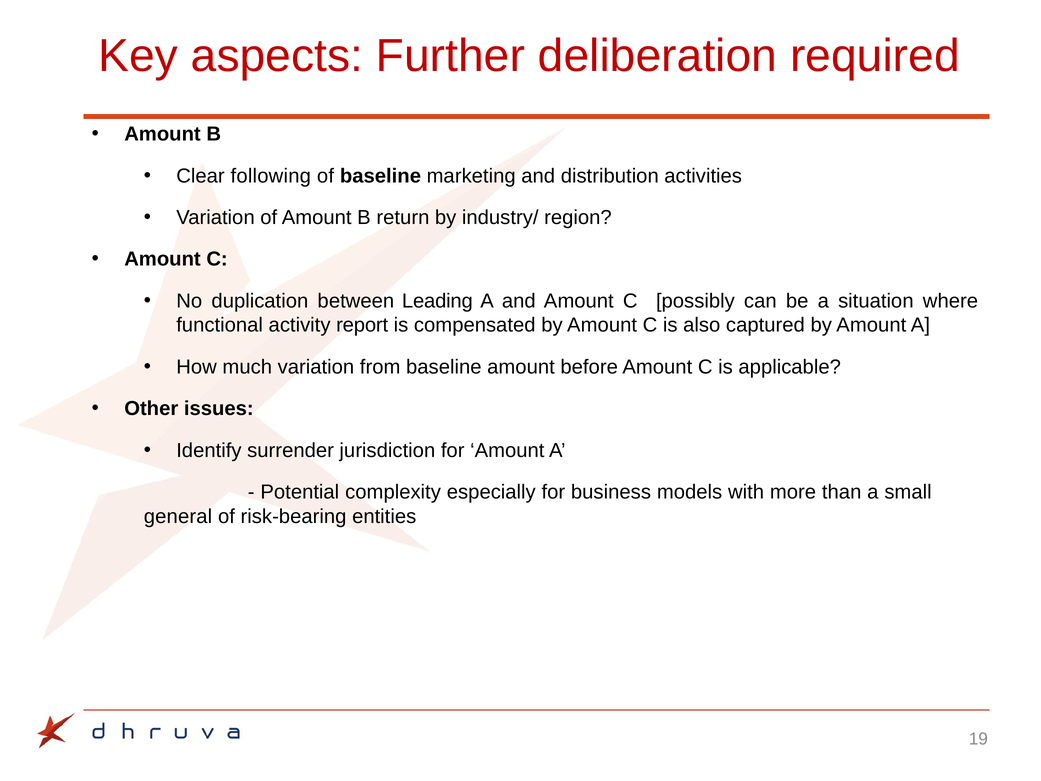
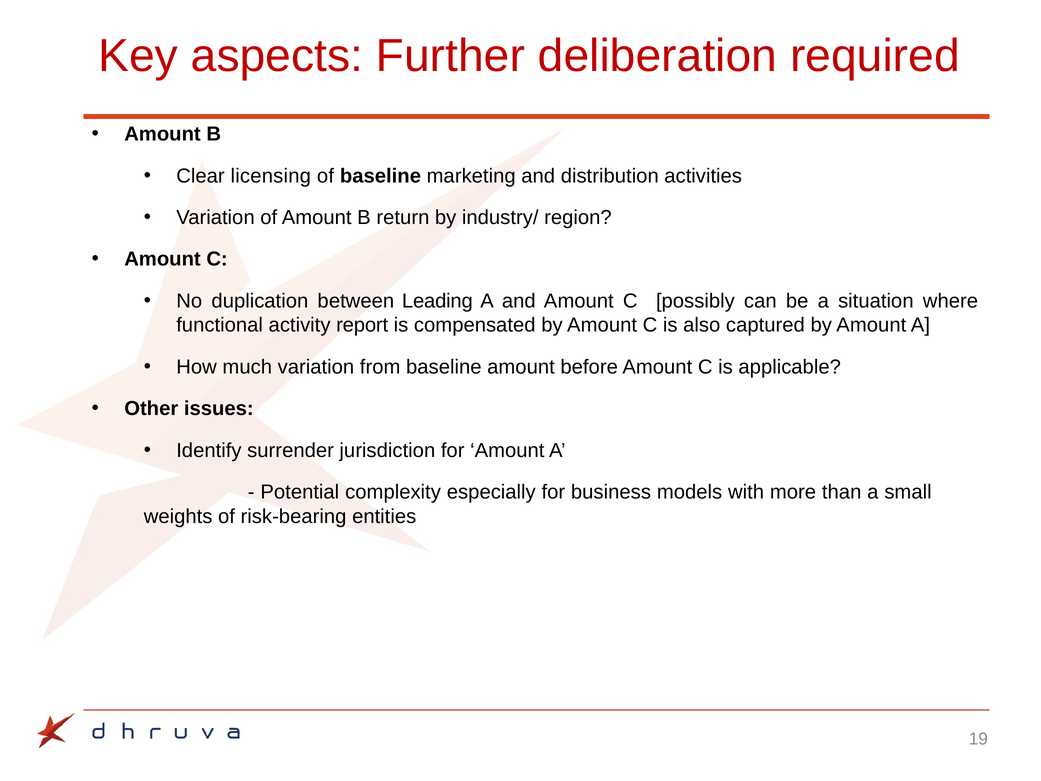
following: following -> licensing (271, 176)
general: general -> weights (178, 516)
